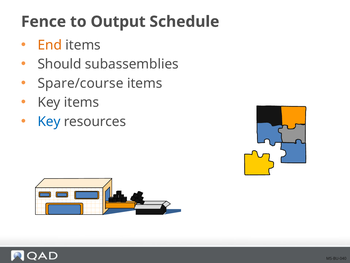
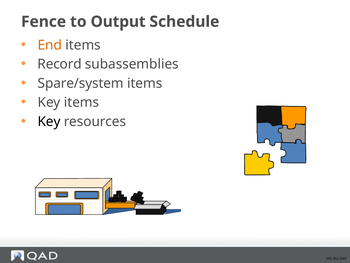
Should: Should -> Record (60, 64)
Spare/course: Spare/course -> Spare/system (81, 83)
Key colour: blue -> black (49, 121)
